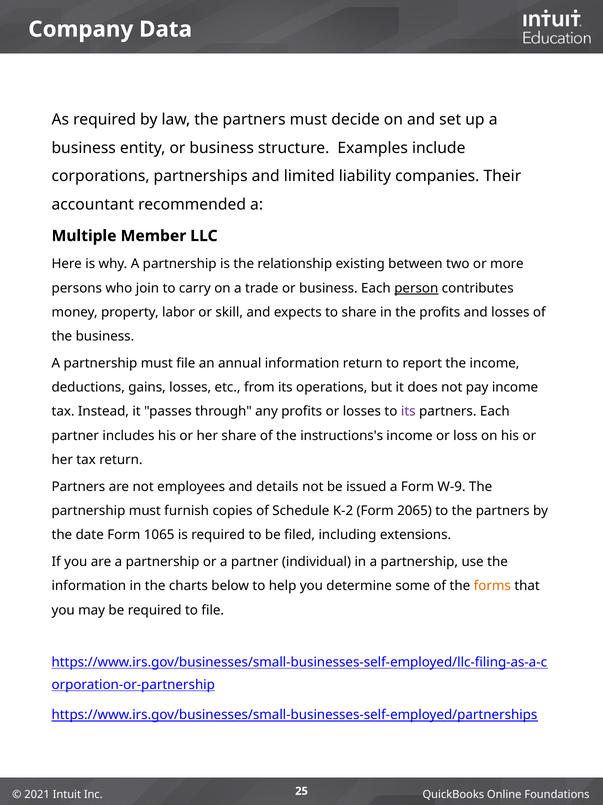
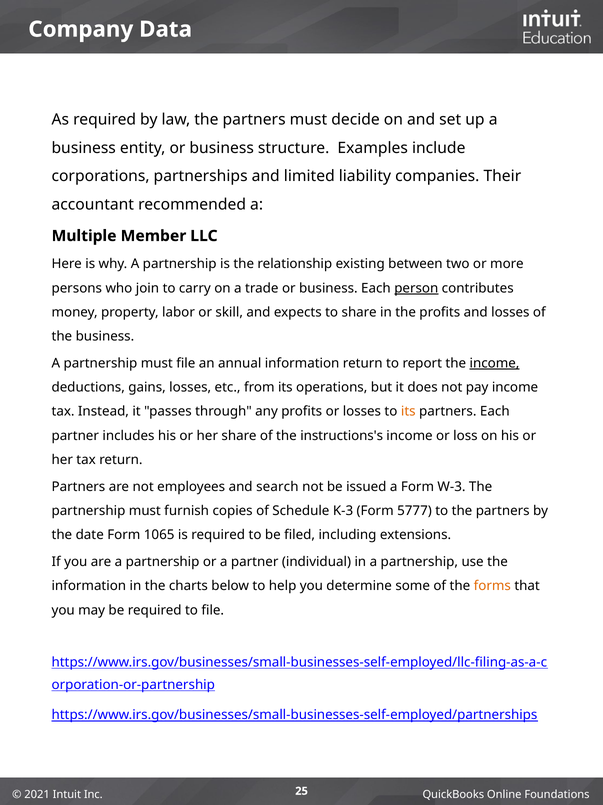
income underline: none -> present (495, 363)
its colour: purple -> orange (408, 411)
details: details -> search (277, 486)
W-9: W-9 -> W-3 (451, 486)
K-2: K-2 -> K-3 (343, 510)
2065: 2065 -> 5777 (414, 510)
